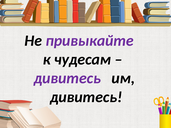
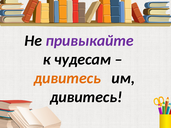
дивитесь colour: purple -> orange (67, 78)
